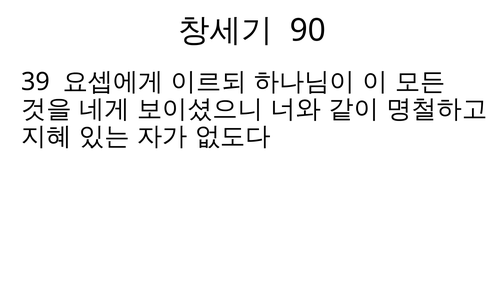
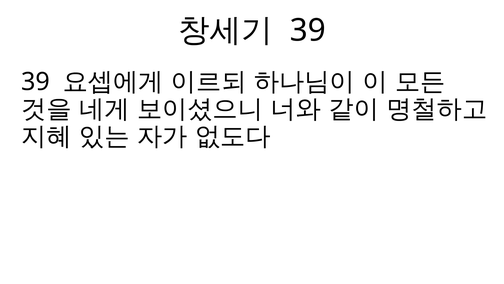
90: 90 -> 39 (308, 30)
